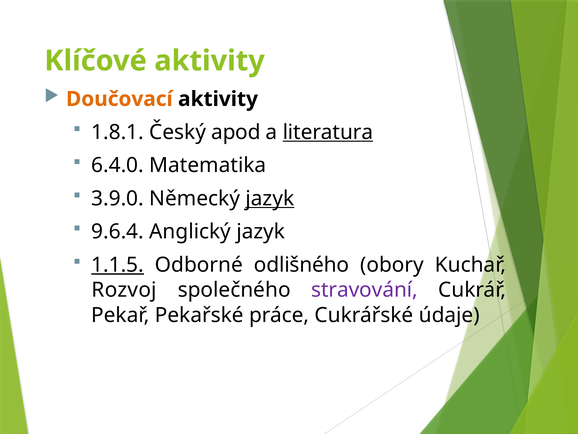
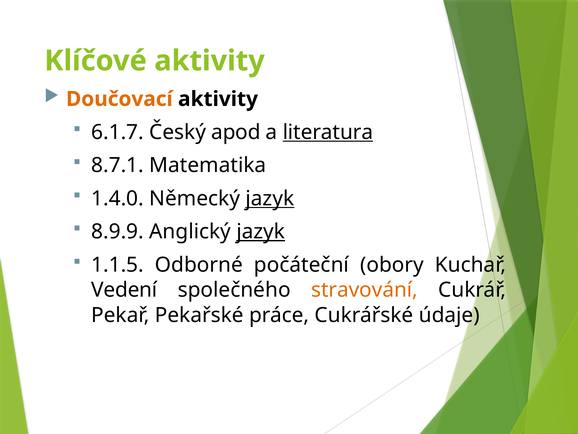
1.8.1: 1.8.1 -> 6.1.7 (118, 132)
6.4.0: 6.4.0 -> 8.7.1 (118, 165)
3.9.0: 3.9.0 -> 1.4.0 (118, 198)
9.6.4: 9.6.4 -> 8.9.9 (118, 231)
jazyk underline: none -> present (261, 231)
1.1.5 underline: present -> none (118, 265)
odlišného: odlišného -> počáteční (301, 265)
Rozvoj: Rozvoj -> Vedení (124, 290)
stravování colour: purple -> orange (364, 290)
